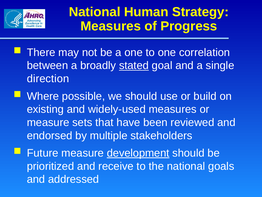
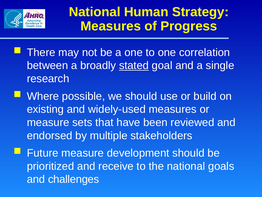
direction: direction -> research (48, 78)
development underline: present -> none (138, 153)
addressed: addressed -> challenges (74, 179)
